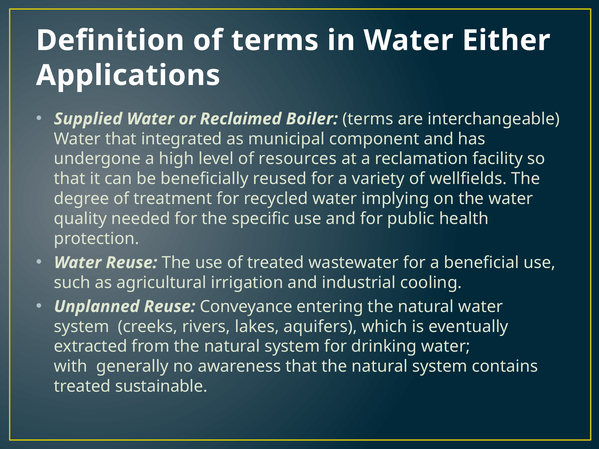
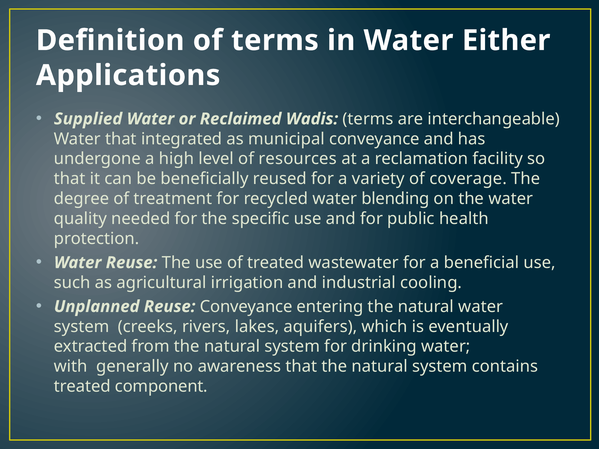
Boiler: Boiler -> Wadis (312, 119)
municipal component: component -> conveyance (374, 139)
wellfields: wellfields -> coverage (468, 179)
implying: implying -> blending (395, 199)
sustainable: sustainable -> component (161, 387)
